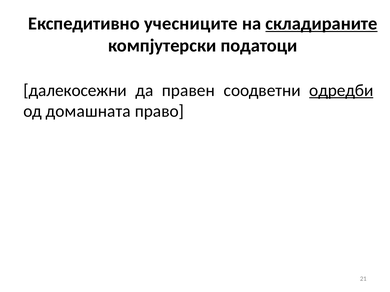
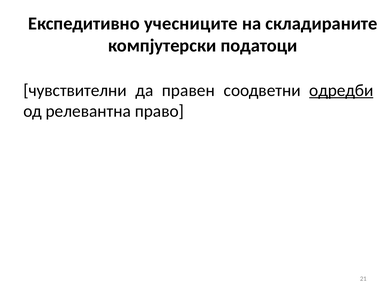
складираните underline: present -> none (321, 24)
далекосежни: далекосежни -> чувствителни (75, 91)
домашната: домашната -> релевантна (88, 111)
